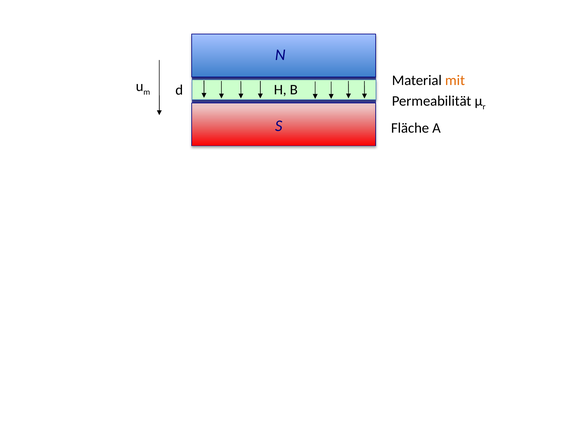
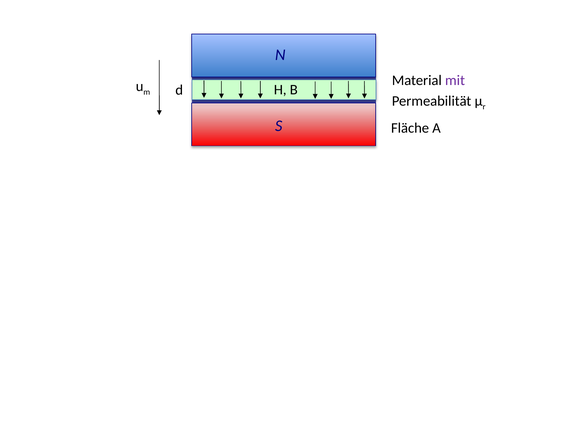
mit colour: orange -> purple (455, 80)
